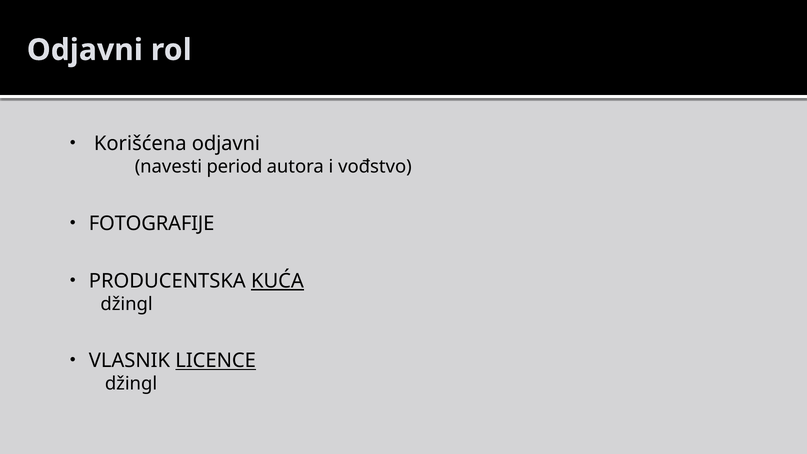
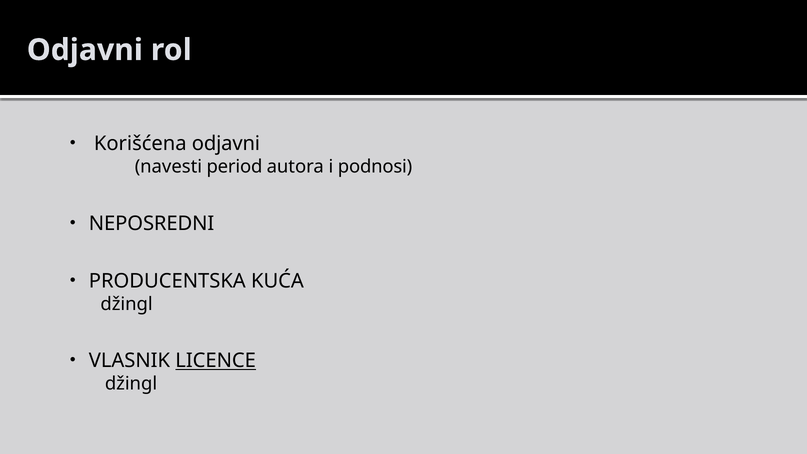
vođstvo: vođstvo -> podnosi (375, 167)
FOTOGRAFIJE: FOTOGRAFIJE -> NEPOSREDNI (152, 223)
KUĆA underline: present -> none (277, 281)
